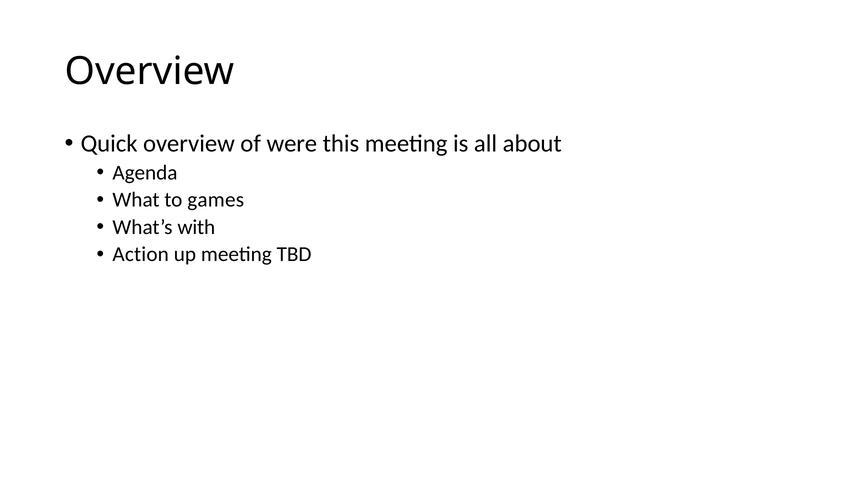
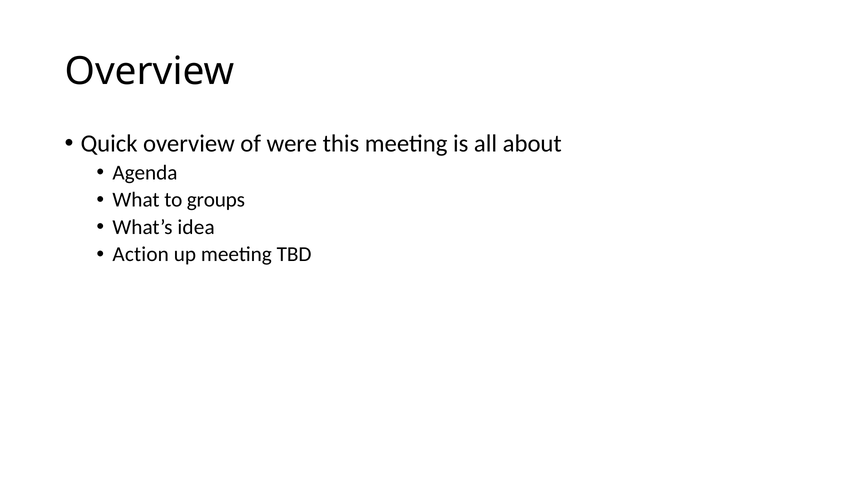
games: games -> groups (216, 200)
with: with -> idea (196, 227)
